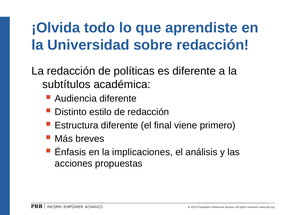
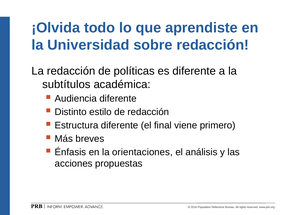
implicaciones: implicaciones -> orientaciones (142, 152)
